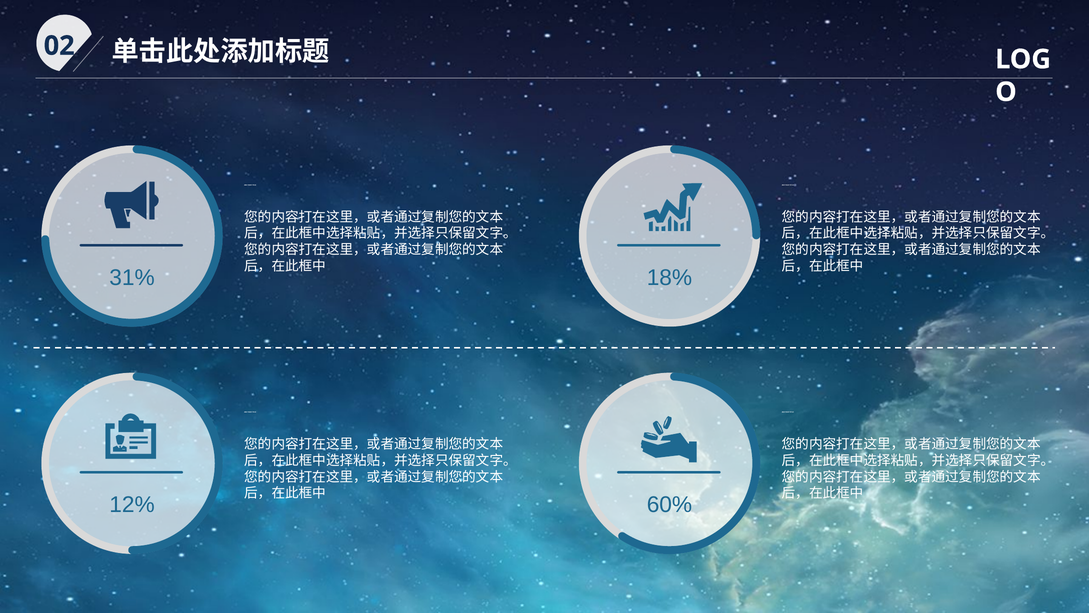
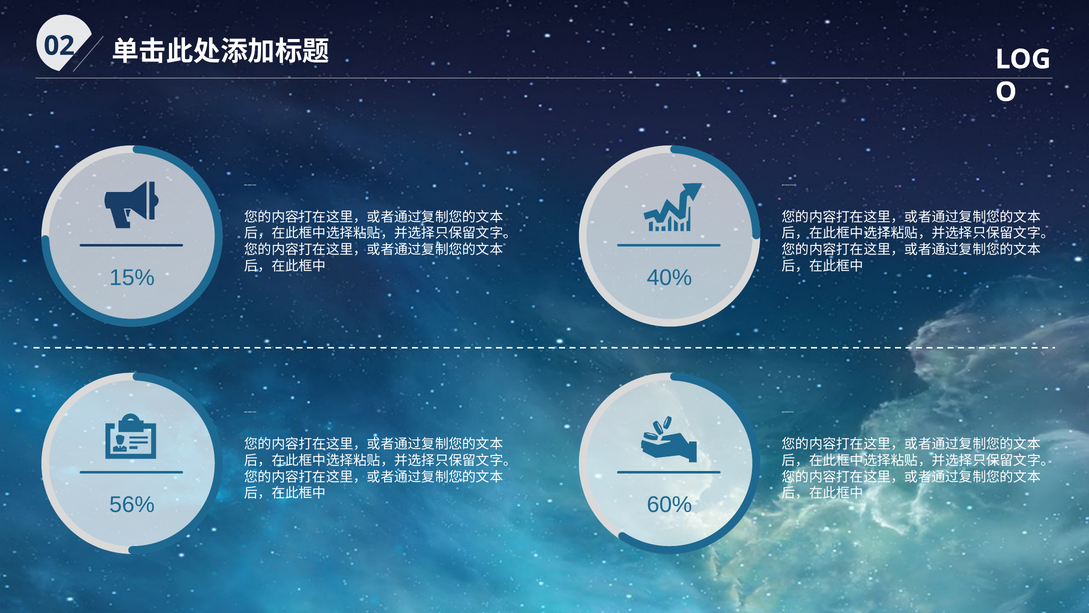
31%: 31% -> 15% (132, 277)
18%: 18% -> 40% (669, 277)
12%: 12% -> 56% (132, 504)
